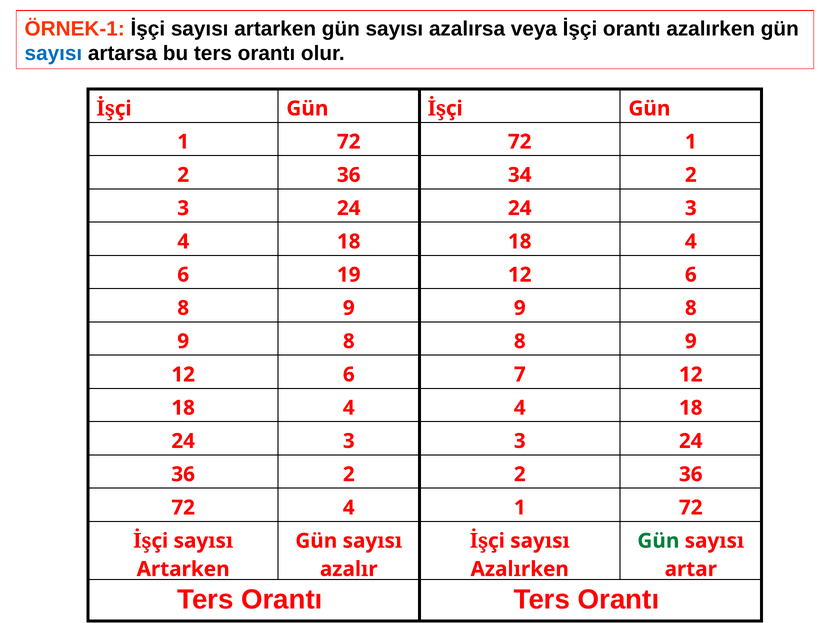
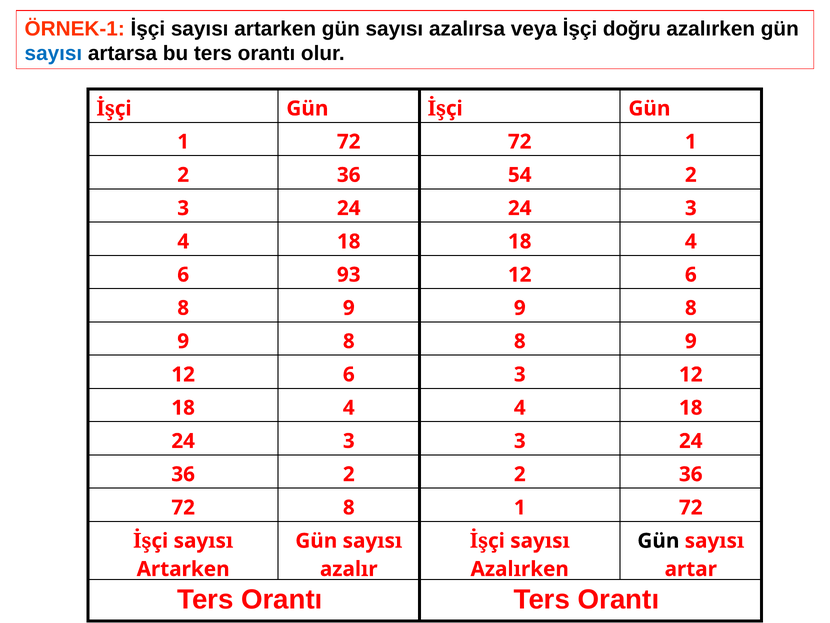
İşçi orantı: orantı -> doğru (632, 29)
34: 34 -> 54 (520, 175)
19: 19 -> 93 (349, 275)
6 7: 7 -> 3 (520, 374)
72 4: 4 -> 8 (349, 507)
Gün colour: green -> black (658, 540)
